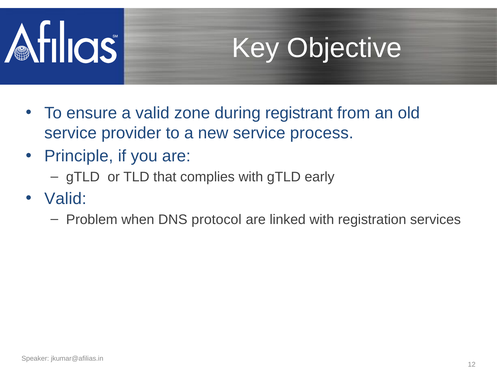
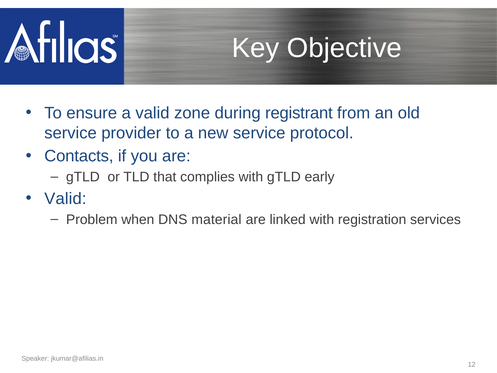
process: process -> protocol (322, 133)
Principle: Principle -> Contacts (79, 156)
protocol: protocol -> material (216, 219)
